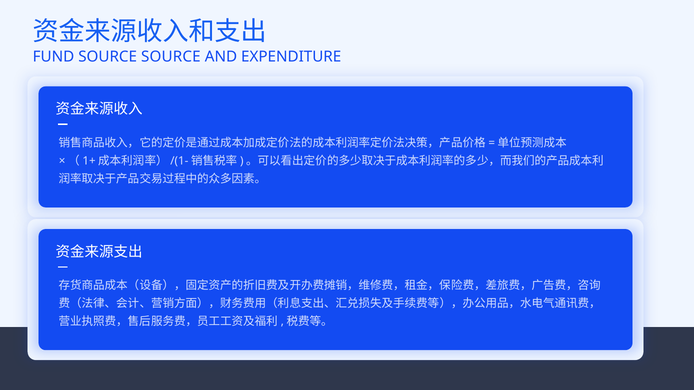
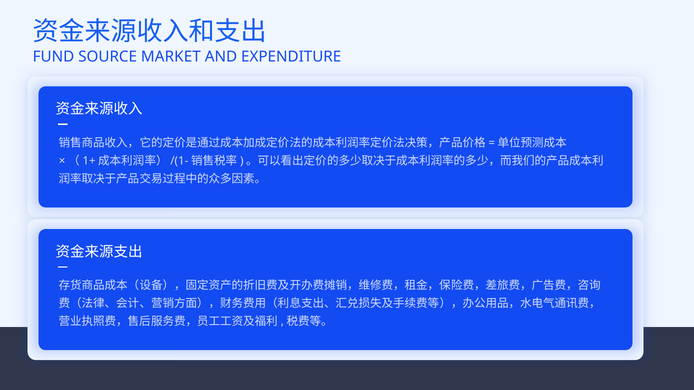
SOURCE SOURCE: SOURCE -> MARKET (171, 57)
